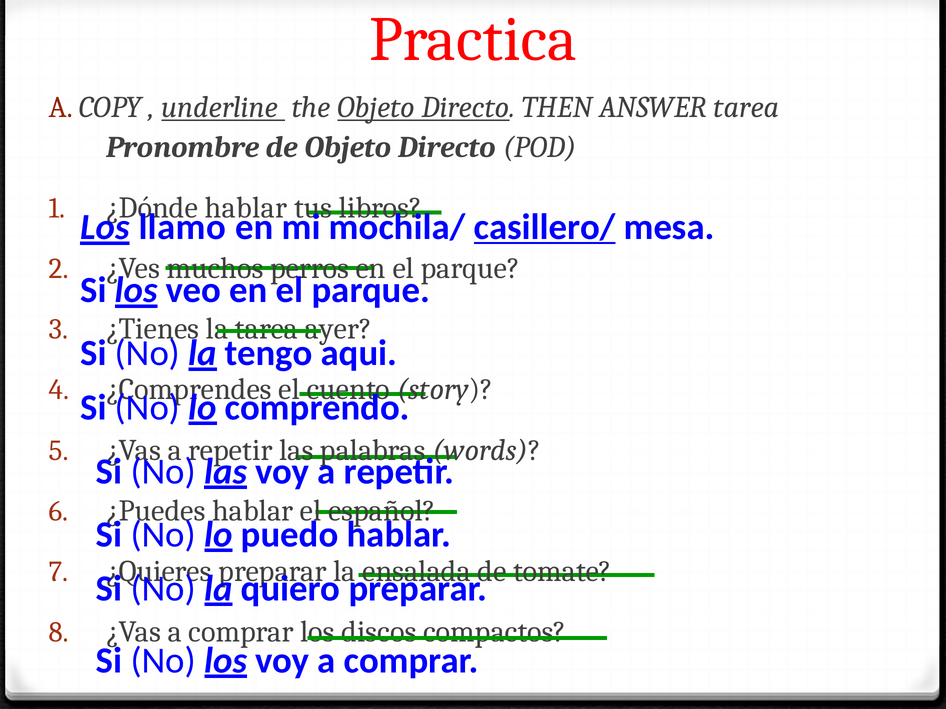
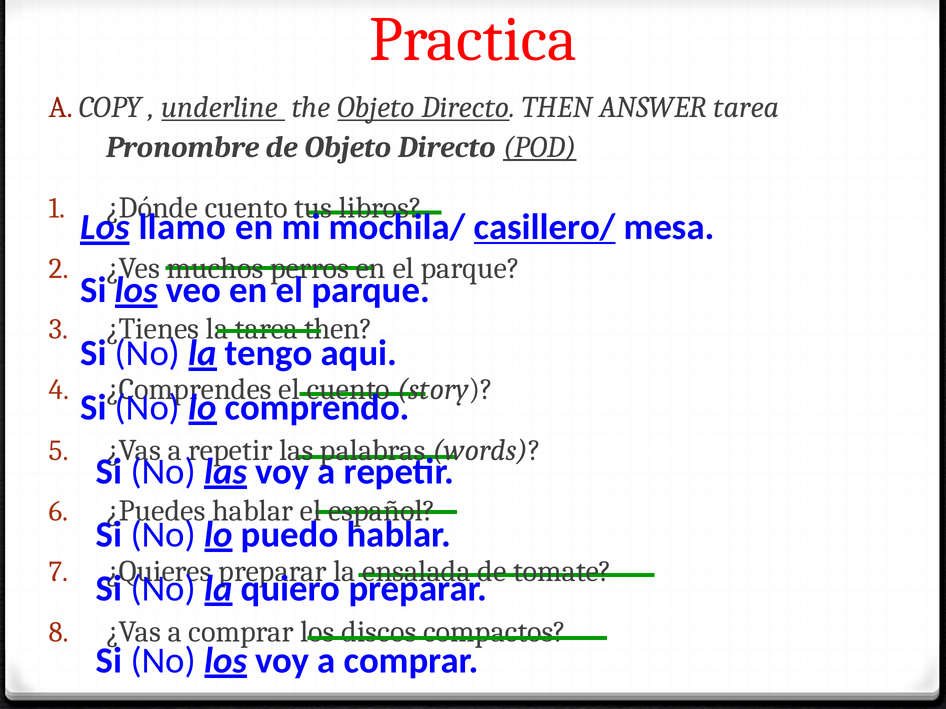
POD underline: none -> present (540, 147)
¿Dónde hablar: hablar -> cuento (246, 208)
ayer: ayer -> then (338, 329)
